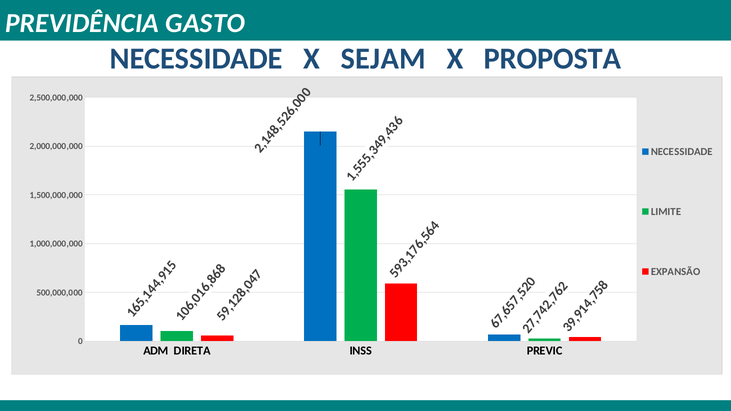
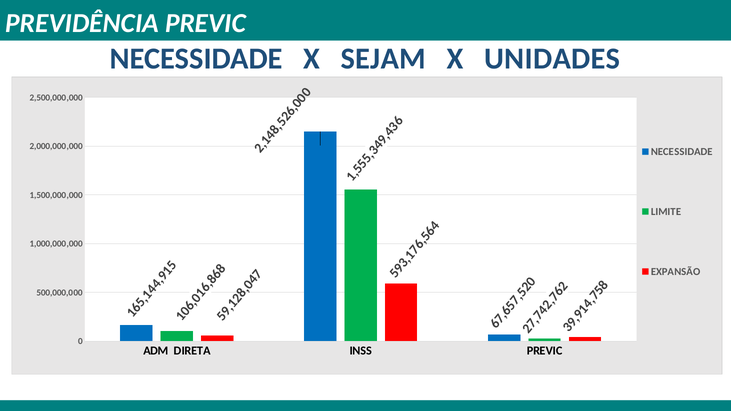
PREVIDÊNCIA GASTO: GASTO -> PREVIC (205, 23)
PROPOSTA: PROPOSTA -> UNIDADES (552, 59)
